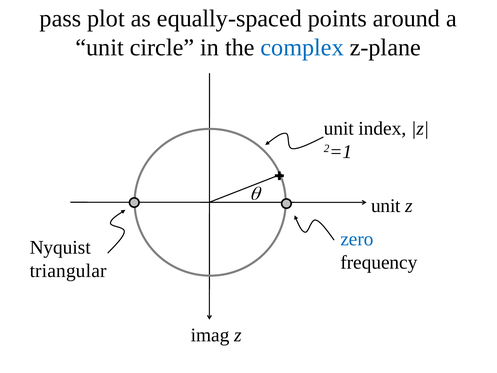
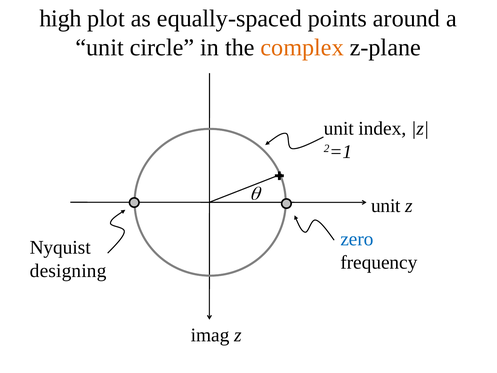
pass: pass -> high (61, 19)
complex colour: blue -> orange (302, 48)
triangular: triangular -> designing (68, 271)
